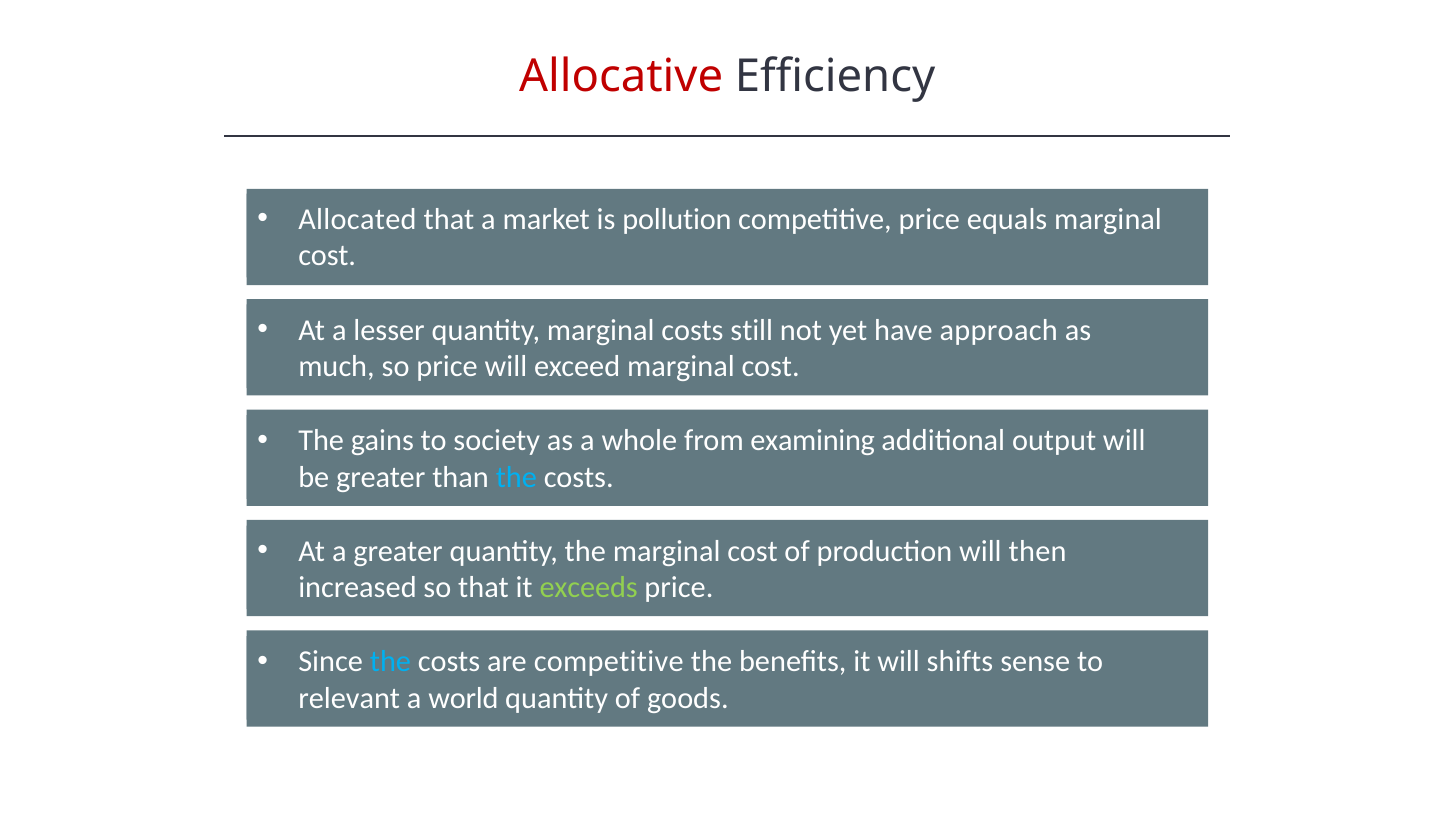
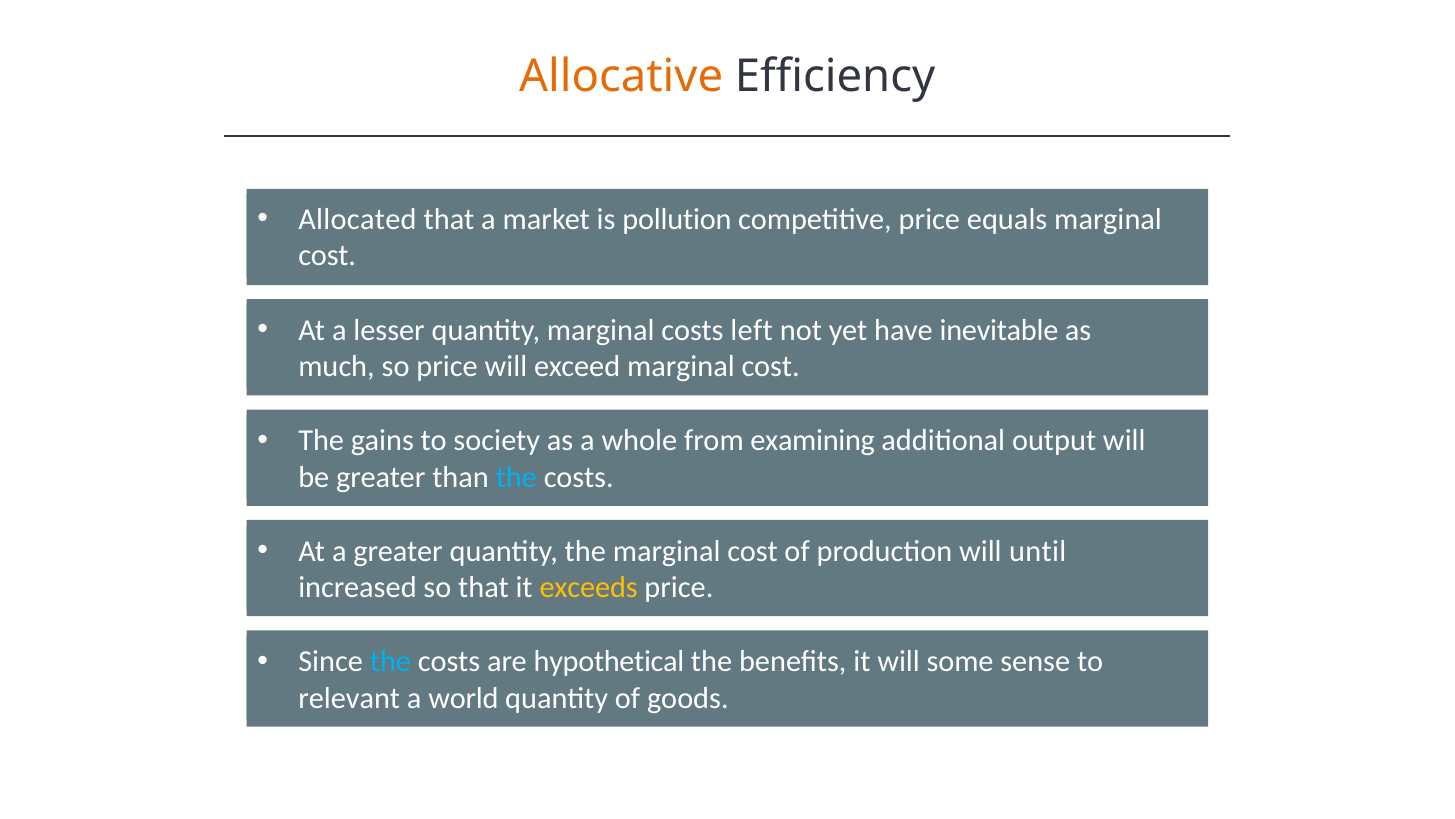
Allocative colour: red -> orange (621, 76)
still: still -> left (752, 330)
approach: approach -> inevitable (999, 330)
then: then -> until (1038, 551)
exceeds colour: light green -> yellow (589, 587)
are competitive: competitive -> hypothetical (609, 661)
shifts: shifts -> some (960, 661)
